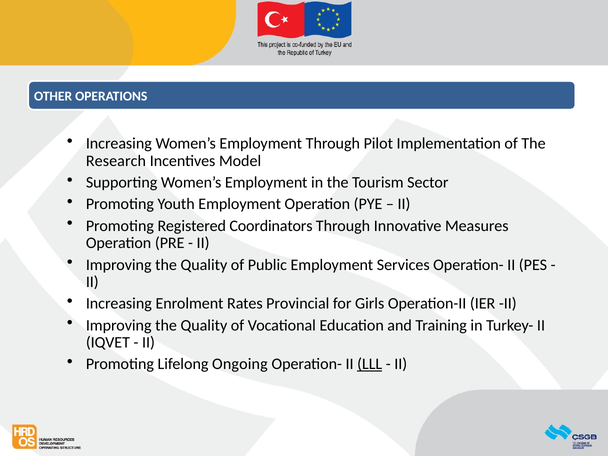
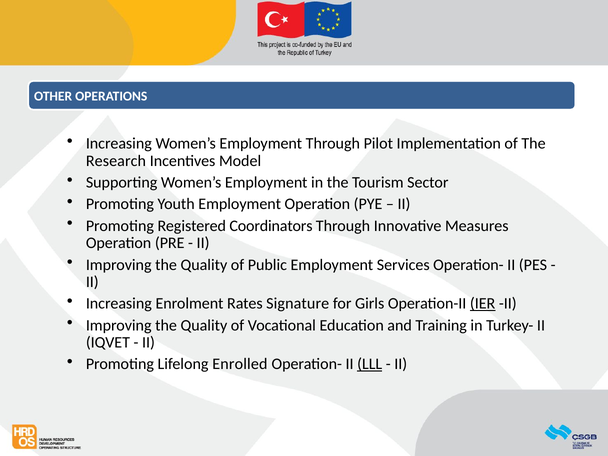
Provincial: Provincial -> Signature (298, 304)
IER underline: none -> present (483, 304)
Ongoing: Ongoing -> Enrolled (240, 364)
